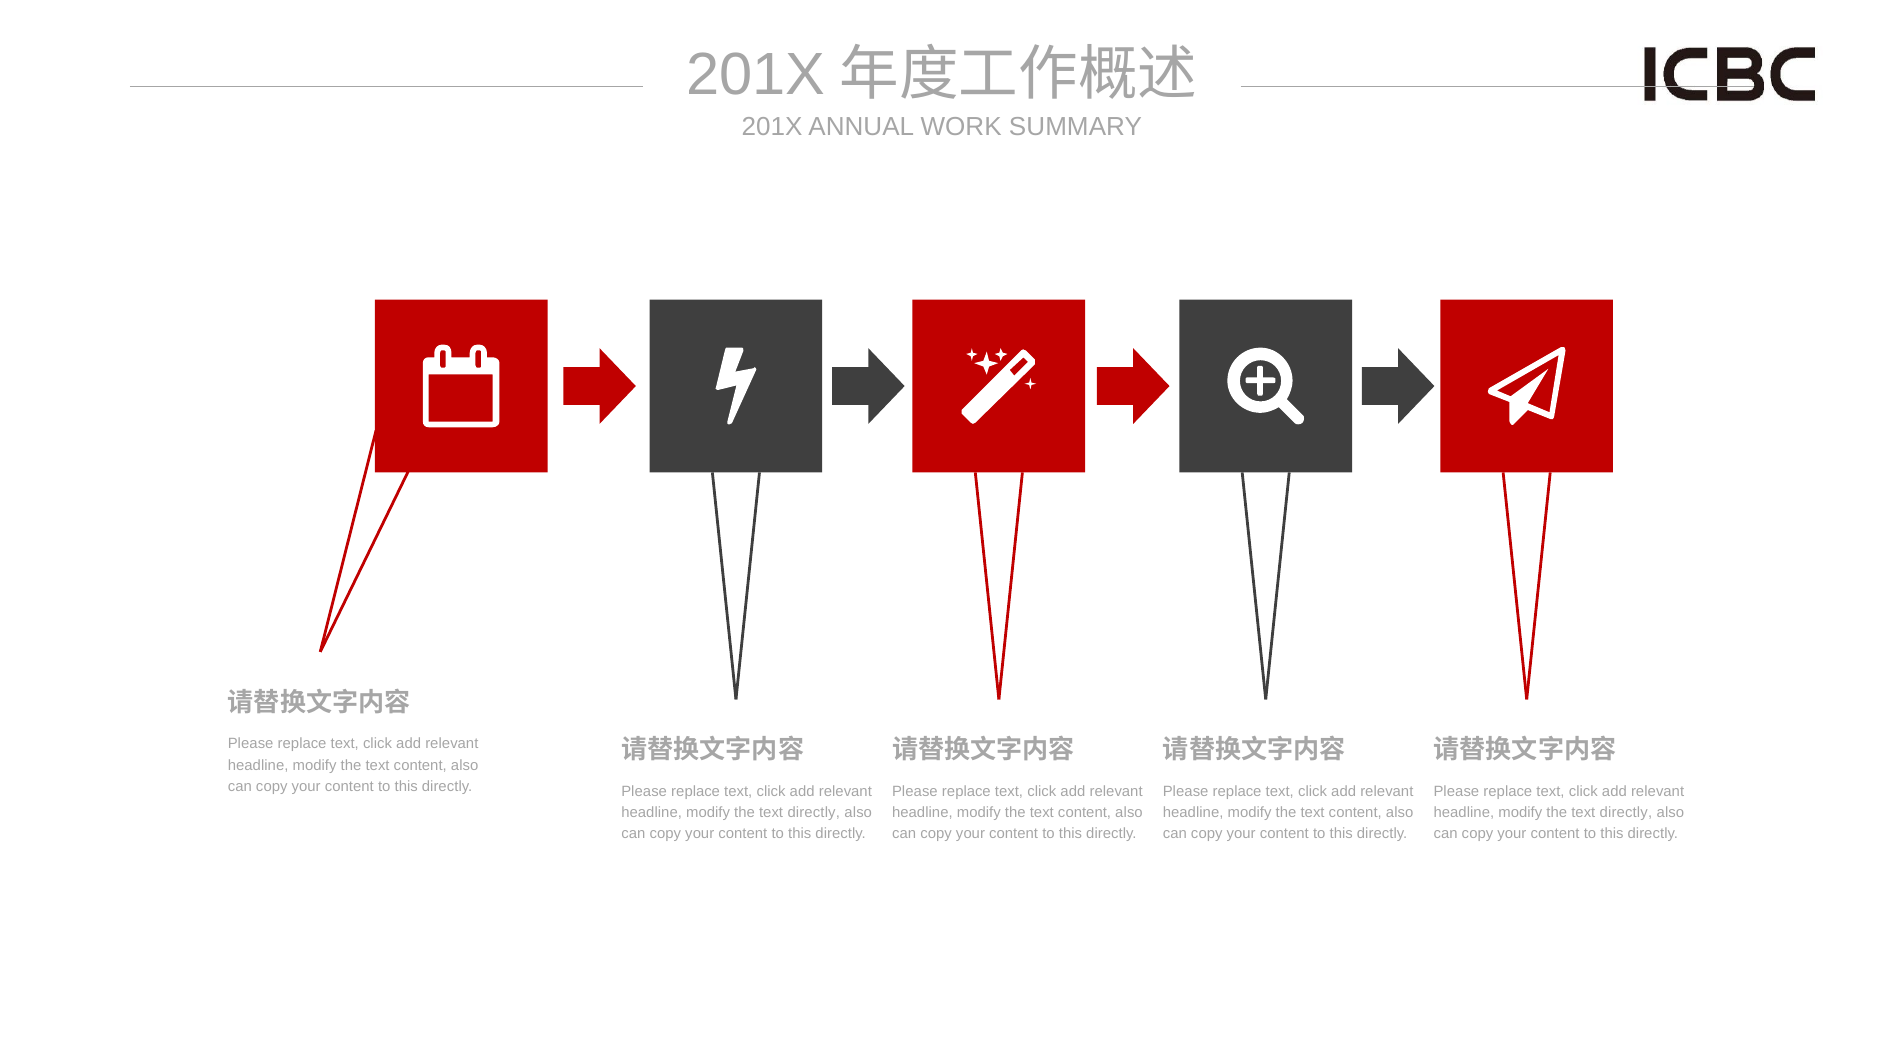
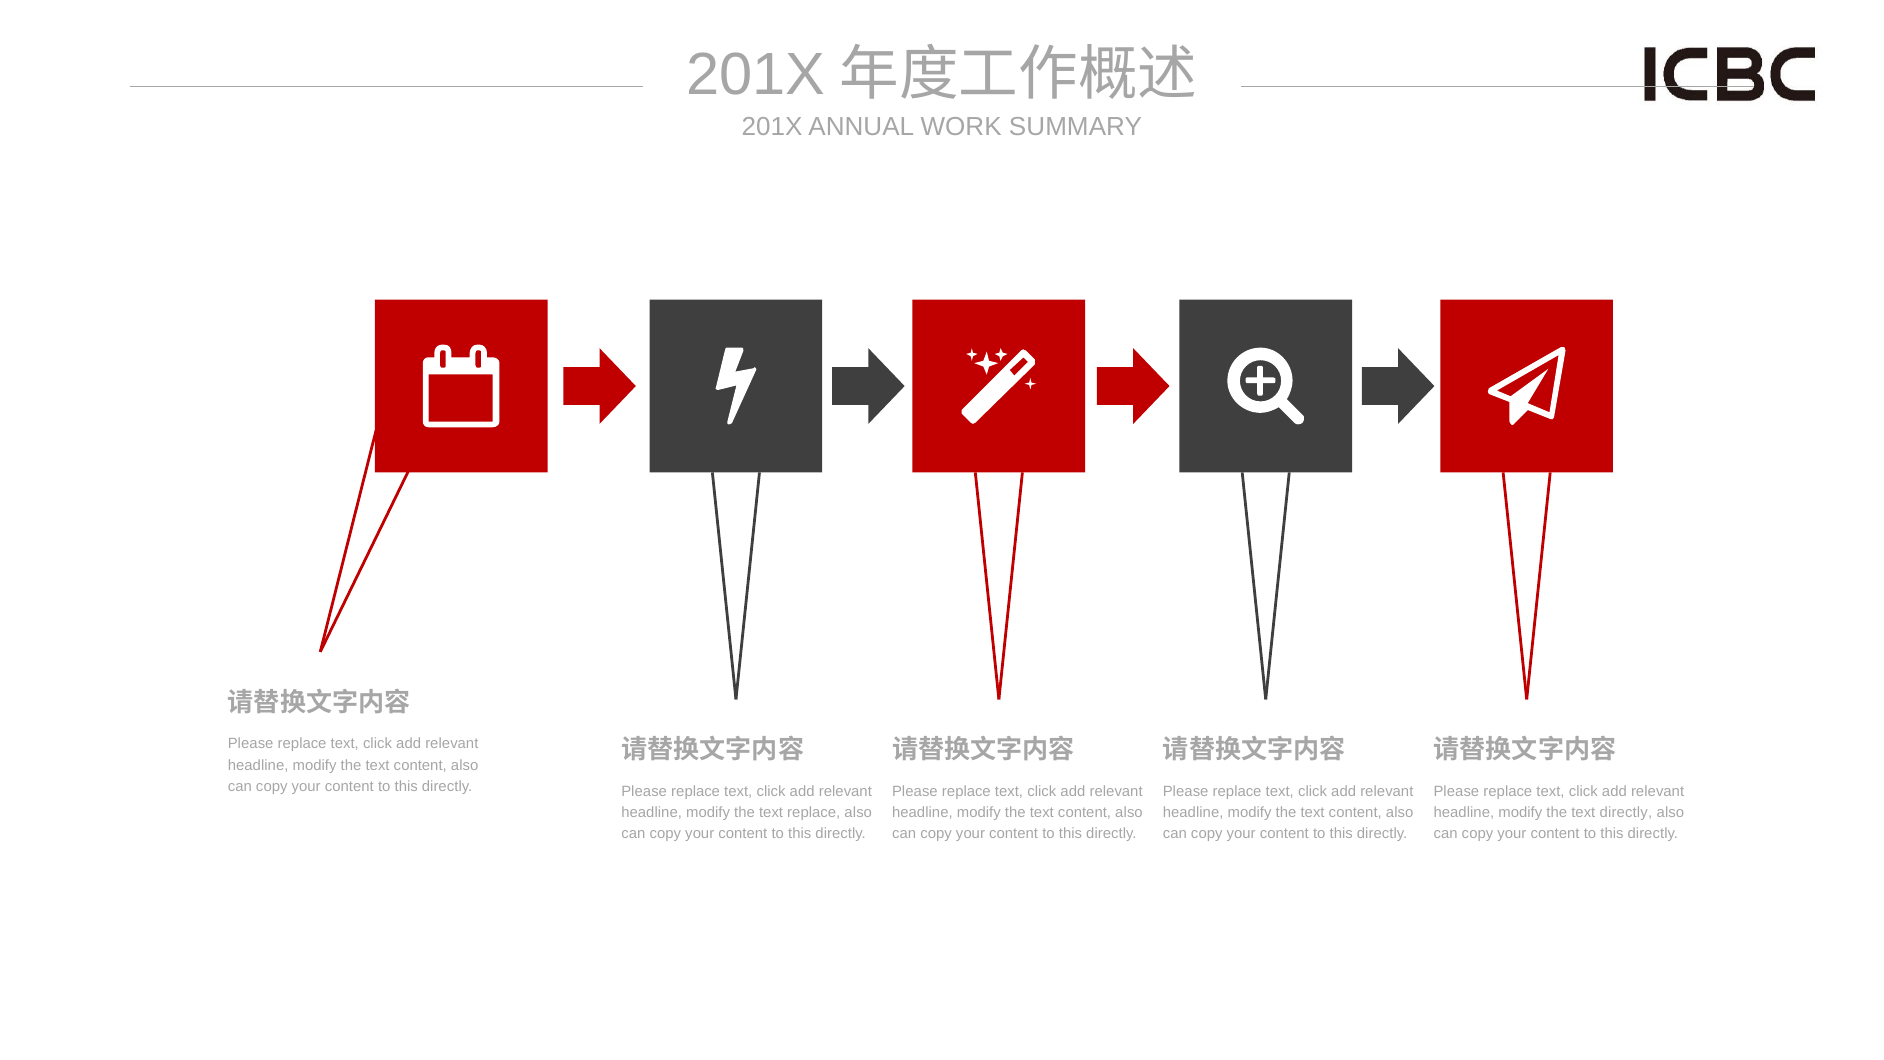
directly: directly -> replace (814, 812)
